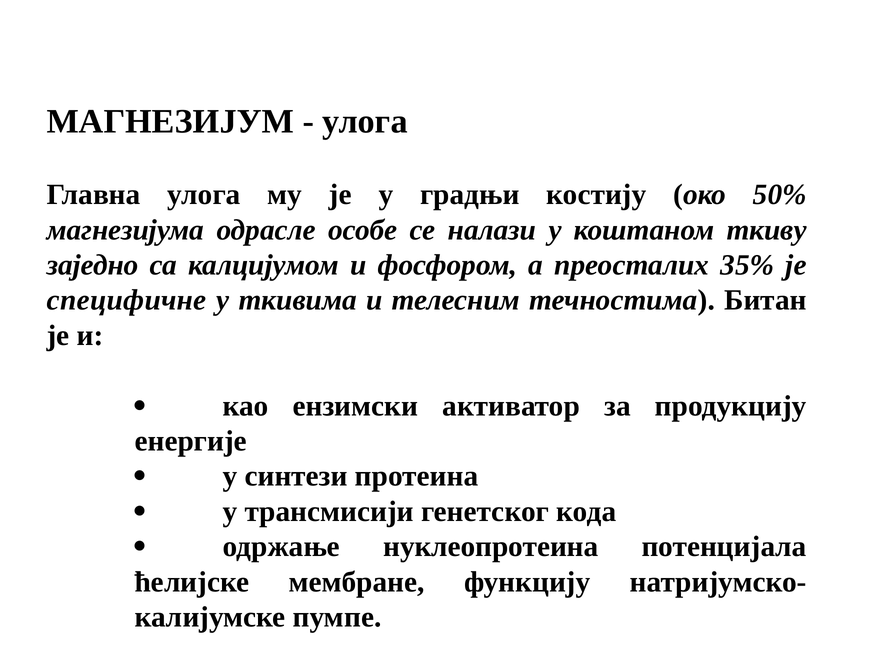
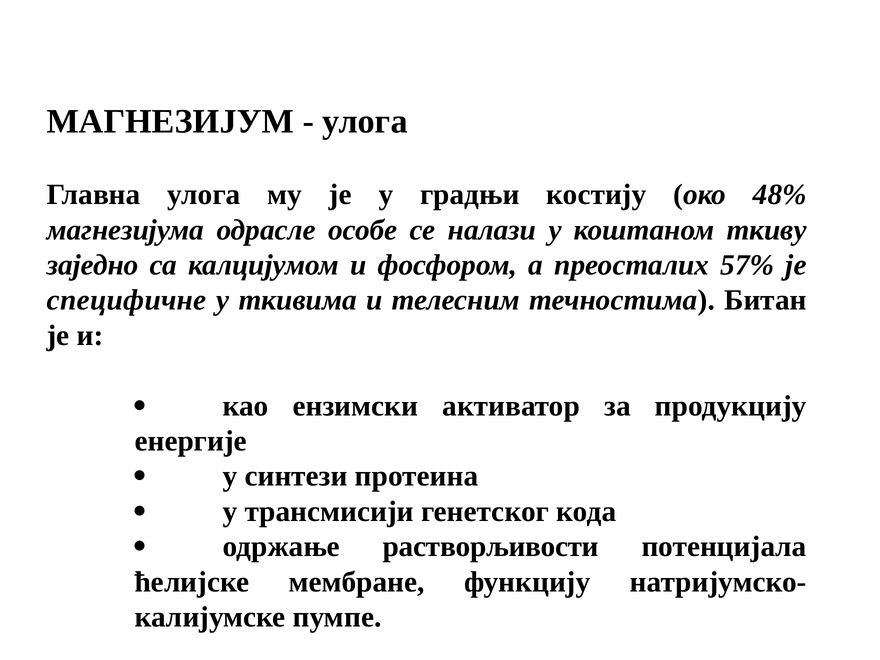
50%: 50% -> 48% (780, 195)
35%: 35% -> 57% (747, 265)
нуклеопротеина: нуклеопротеина -> растворљивости (491, 547)
